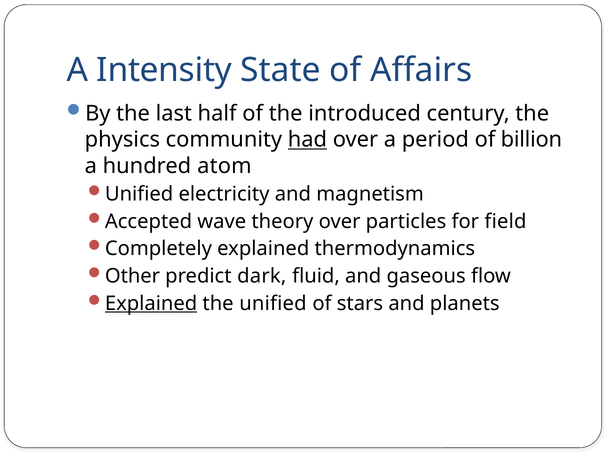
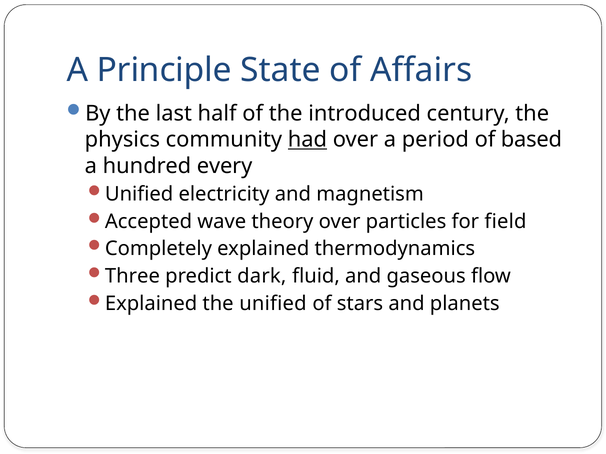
Intensity: Intensity -> Principle (164, 70)
billion: billion -> based (531, 140)
atom: atom -> every (225, 166)
Other: Other -> Three (132, 276)
Explained underline: present -> none (151, 304)
